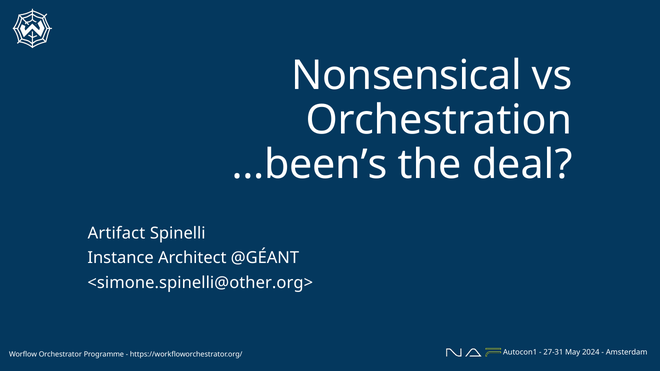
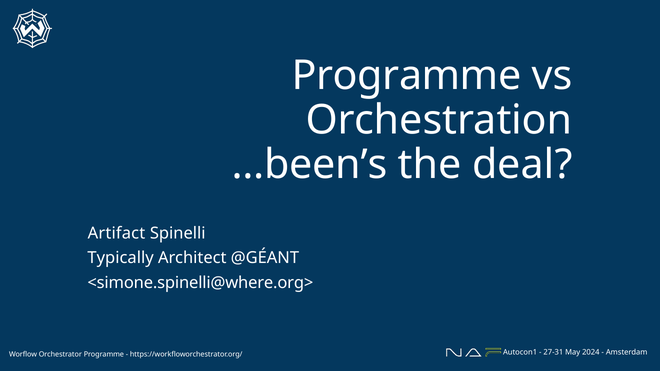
Nonsensical: Nonsensical -> Programme (407, 76)
Instance: Instance -> Typically (121, 258)
<simone.spinelli@other.org>: <simone.spinelli@other.org> -> <simone.spinelli@where.org> (200, 283)
